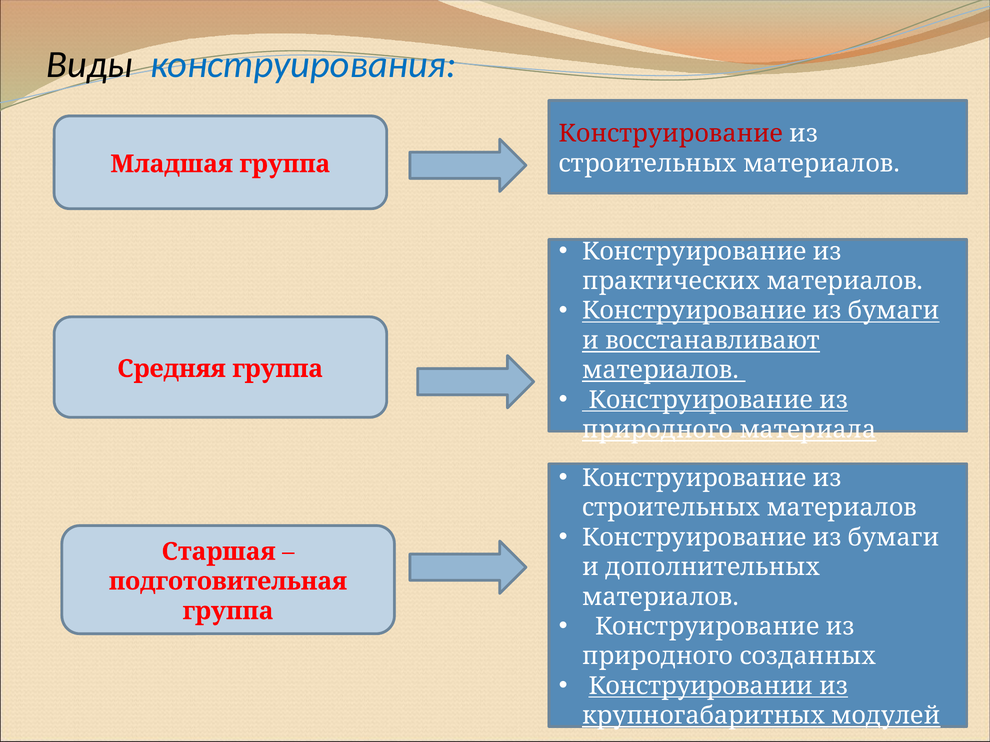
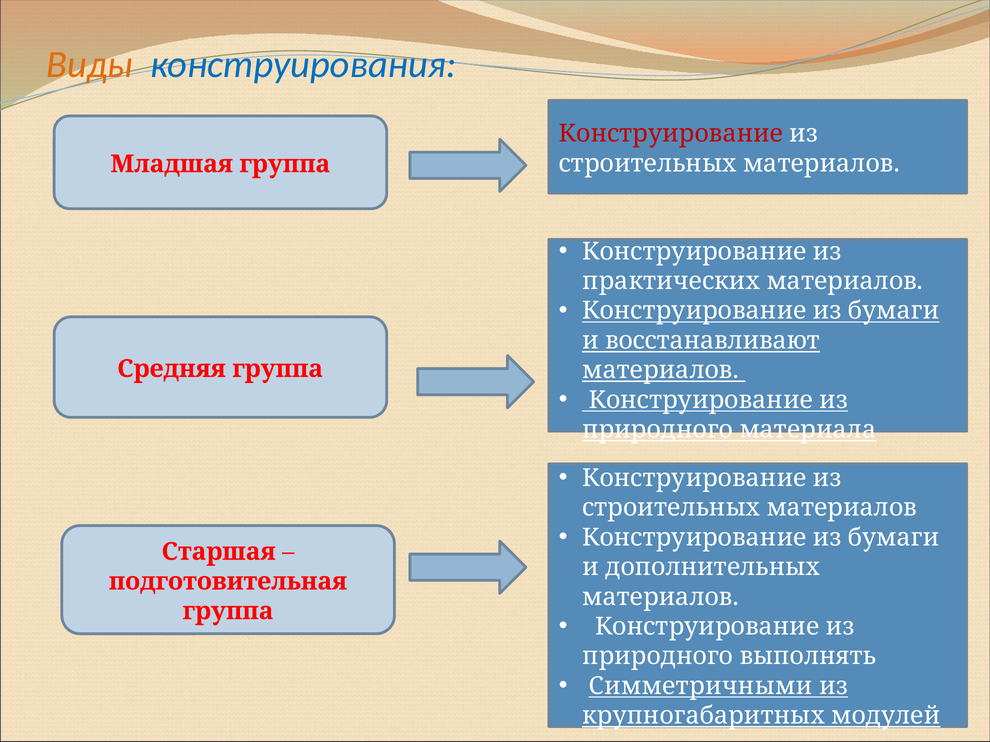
Виды colour: black -> orange (90, 65)
созданных: созданных -> выполнять (808, 657)
Конструировании: Конструировании -> Симметричными (701, 686)
